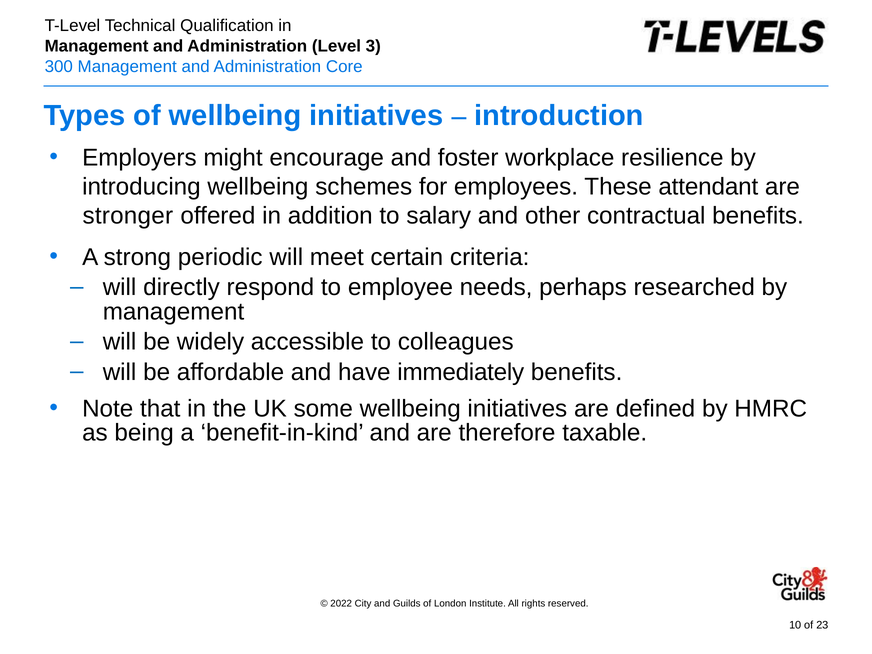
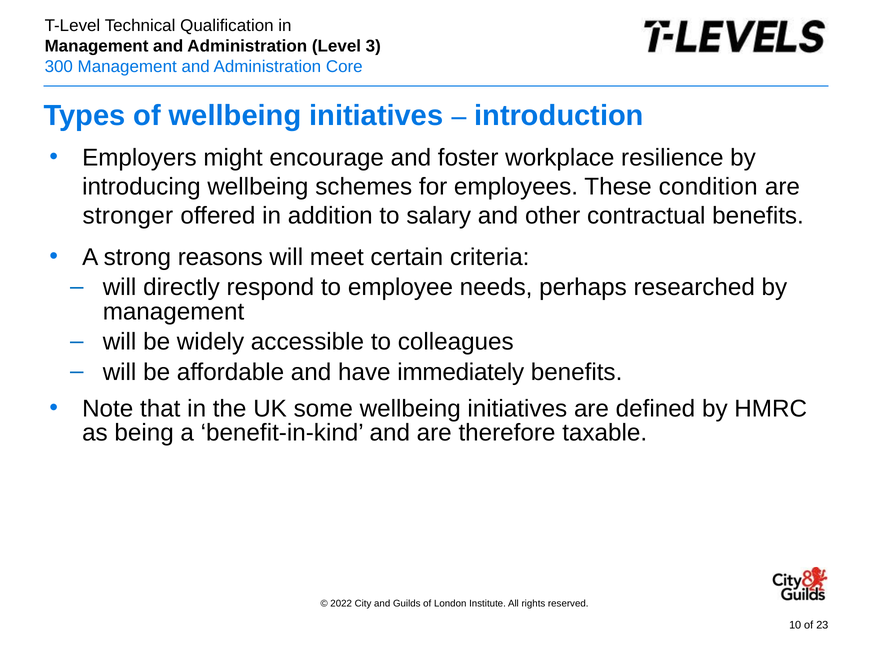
attendant: attendant -> condition (708, 187)
periodic: periodic -> reasons (220, 257)
